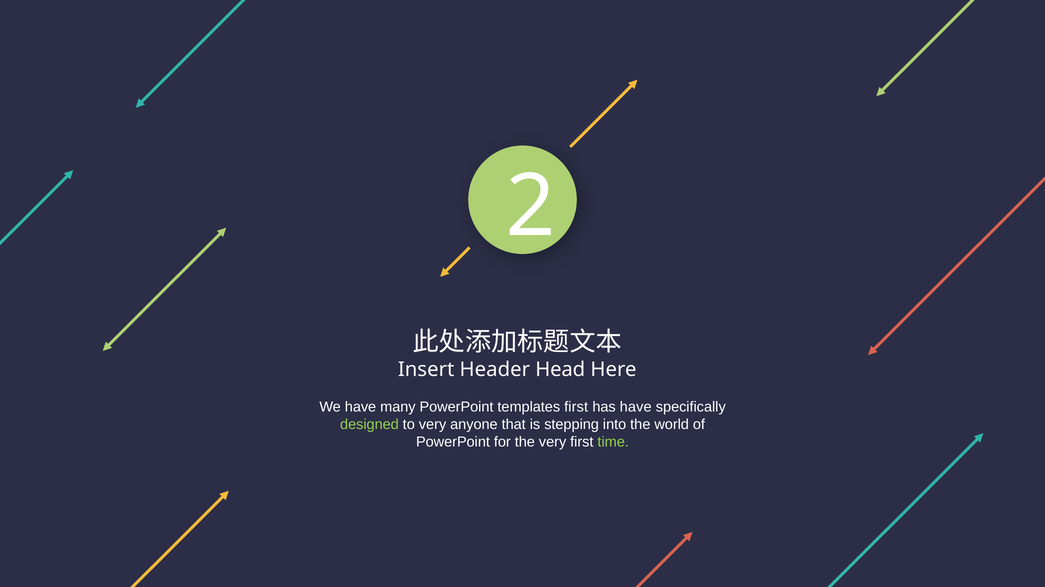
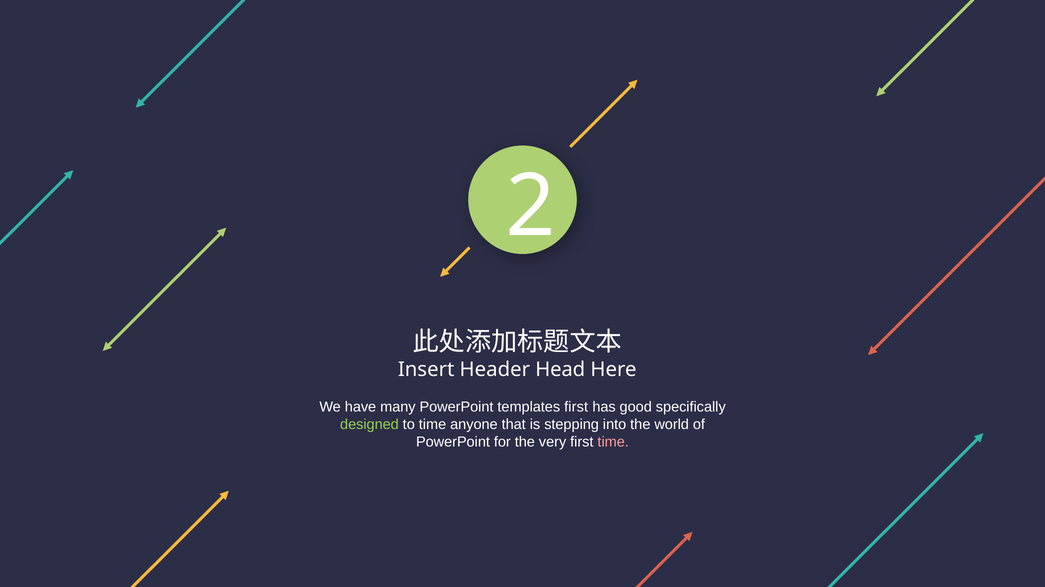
has have: have -> good (636, 407)
to very: very -> time (433, 425)
time colour: light green -> pink (613, 442)
